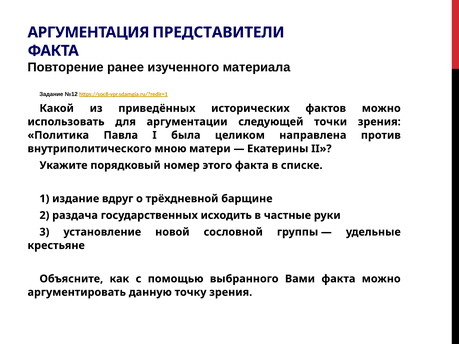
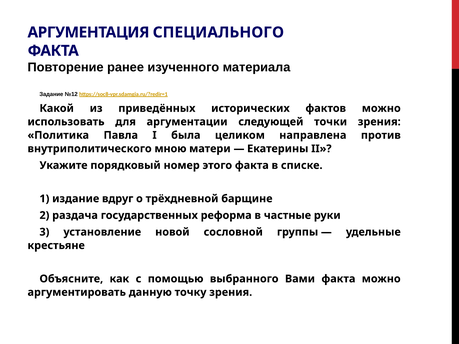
ПРЕДСТАВИТЕЛИ: ПРЕДСТАВИТЕЛИ -> СПЕЦИАЛЬНОГО (218, 32)
исходить: исходить -> реформа (226, 215)
